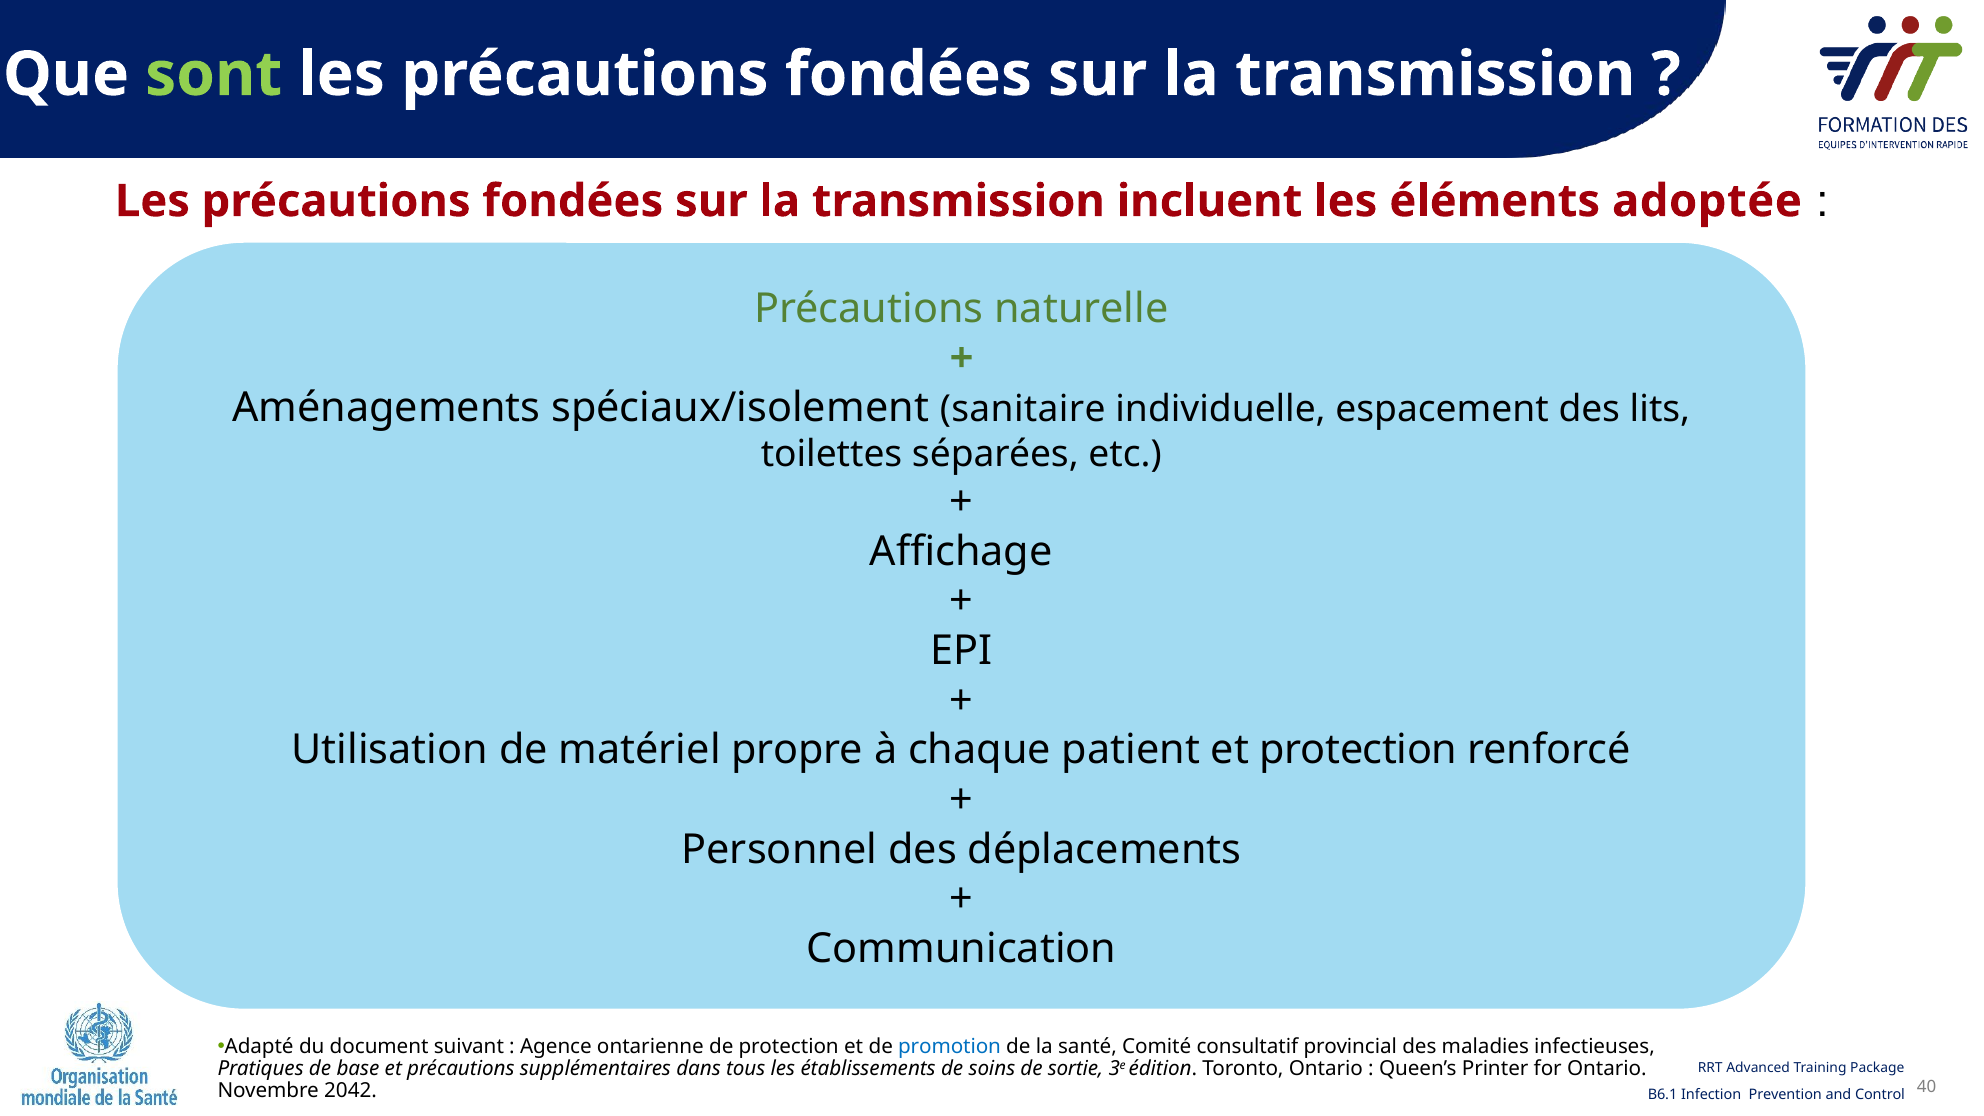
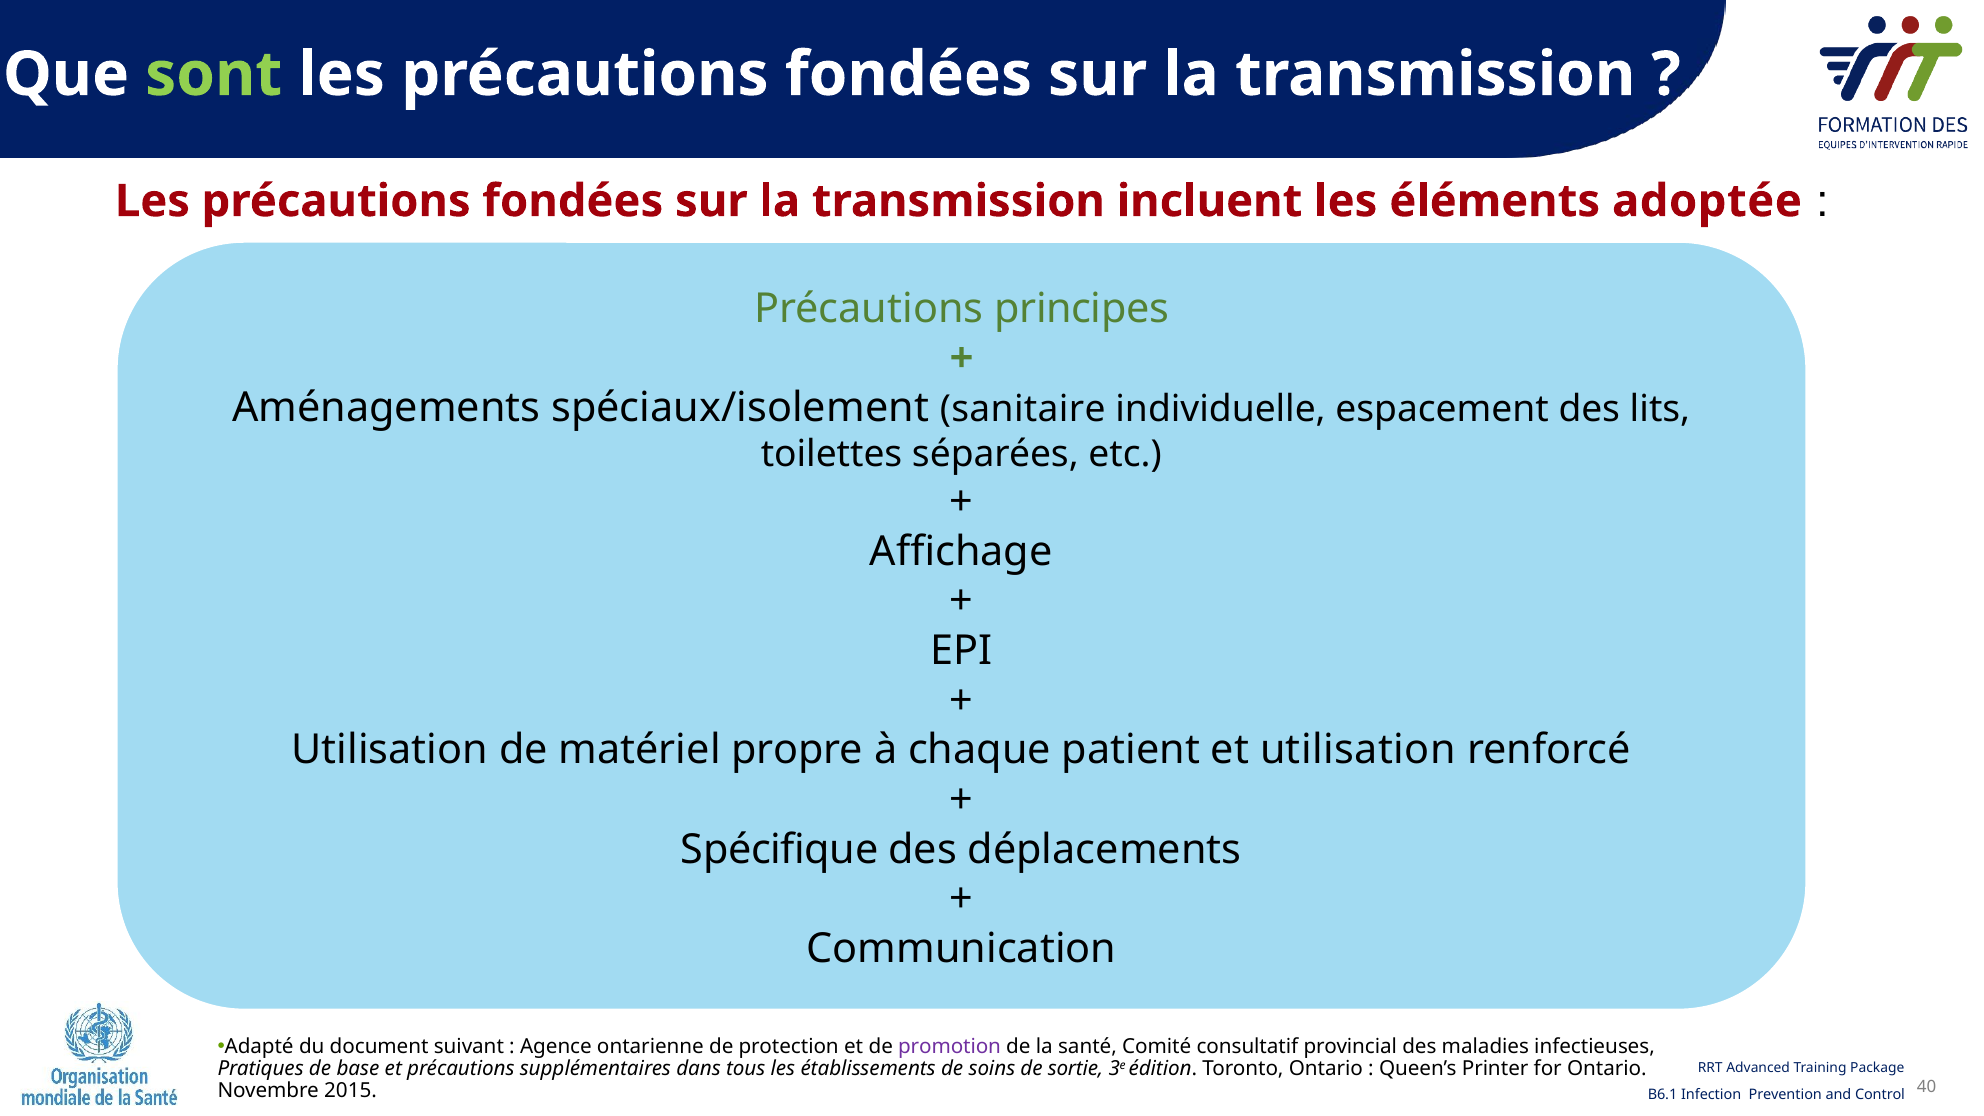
naturelle: naturelle -> principes (1082, 309)
et protection: protection -> utilisation (1358, 750)
Personnel: Personnel -> Spécifique (780, 849)
promotion colour: blue -> purple (950, 1046)
2042: 2042 -> 2015 (351, 1091)
